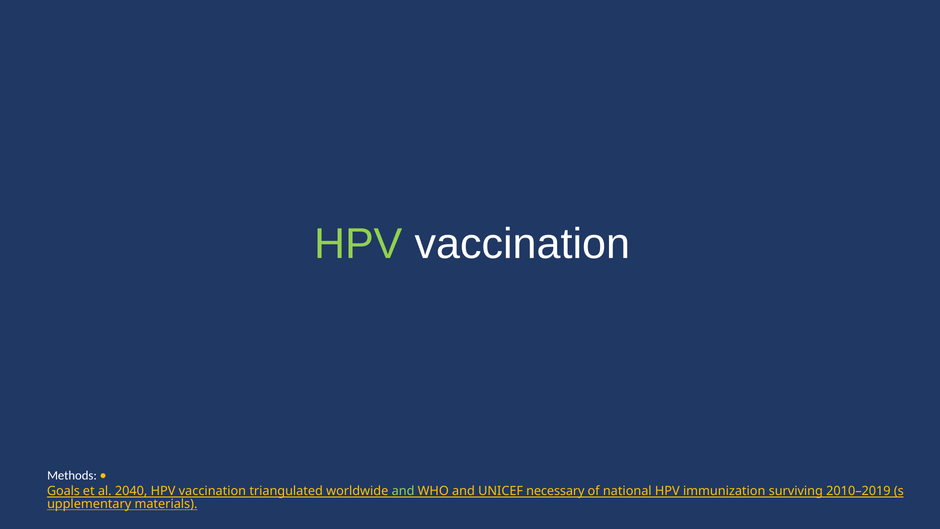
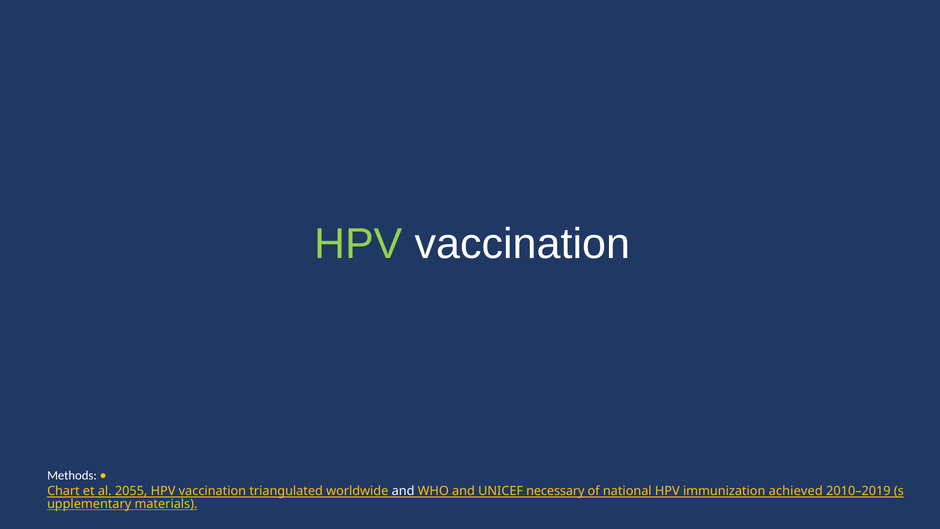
Goals: Goals -> Chart (63, 491)
2040: 2040 -> 2055 (131, 491)
and colour: light green -> white (403, 491)
surviving: surviving -> achieved (796, 491)
